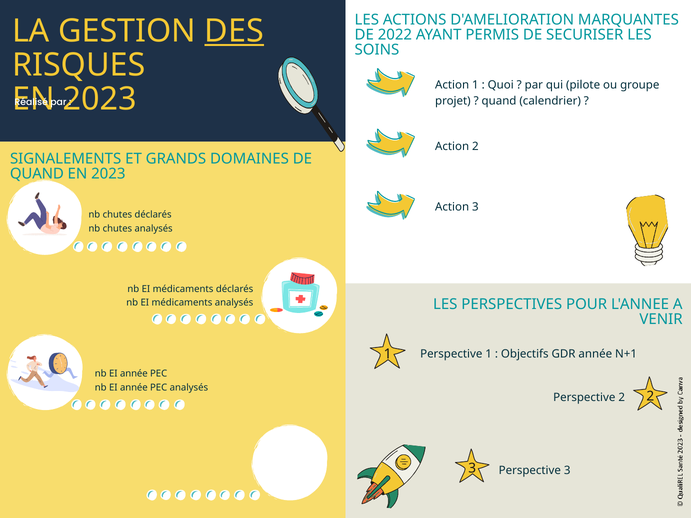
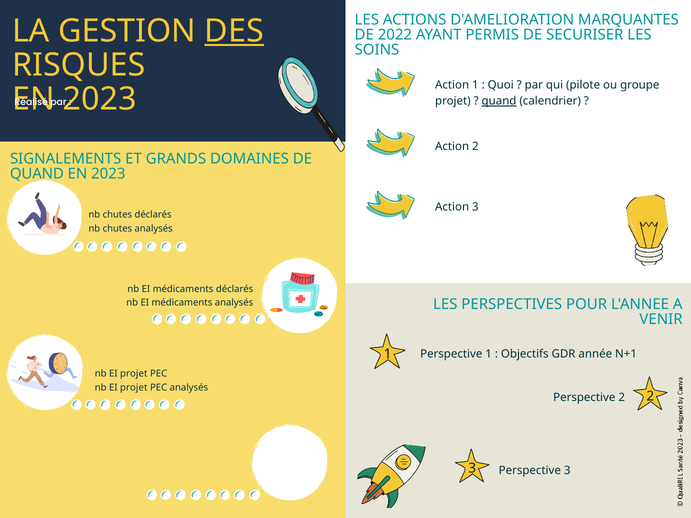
quand underline: none -> present (499, 101)
année: année -> projet (134, 374)
année: année -> projet (134, 388)
